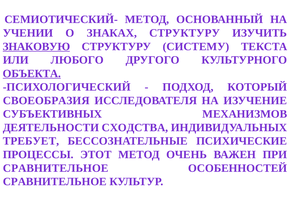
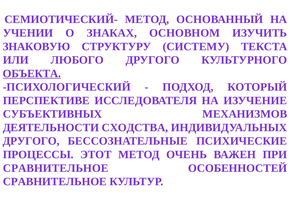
ЗНАКАХ СТРУКТУРУ: СТРУКТУРУ -> ОСНОВНОМ (185, 33)
ЗНАКОВУЮ underline: present -> none (36, 47)
СВОЕОБРАЗИЯ: СВОЕОБРАЗИЯ -> ПЕРСПЕКТИВЕ (46, 101)
ТРЕБУЕТ: ТРЕБУЕТ -> ДРУГОГО (31, 141)
